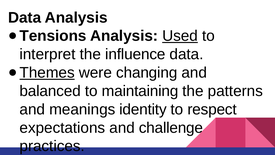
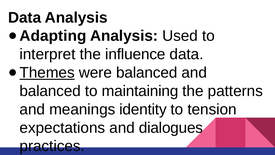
Tensions: Tensions -> Adapting (53, 36)
Used underline: present -> none (180, 36)
were changing: changing -> balanced (147, 73)
respect: respect -> tension (212, 109)
challenge: challenge -> dialogues (171, 128)
